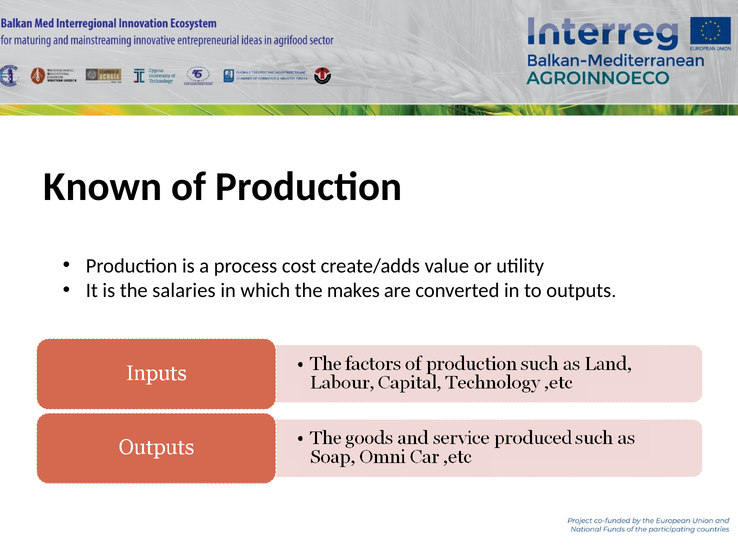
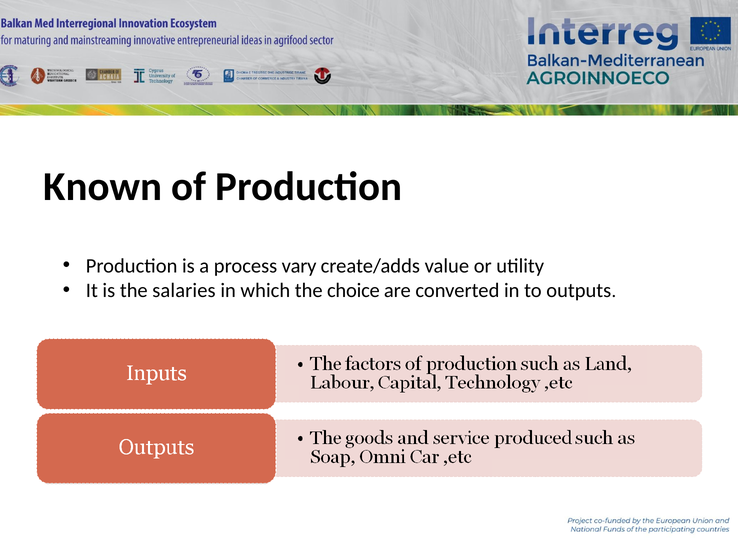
cost: cost -> vary (299, 266)
makes: makes -> choice (353, 290)
